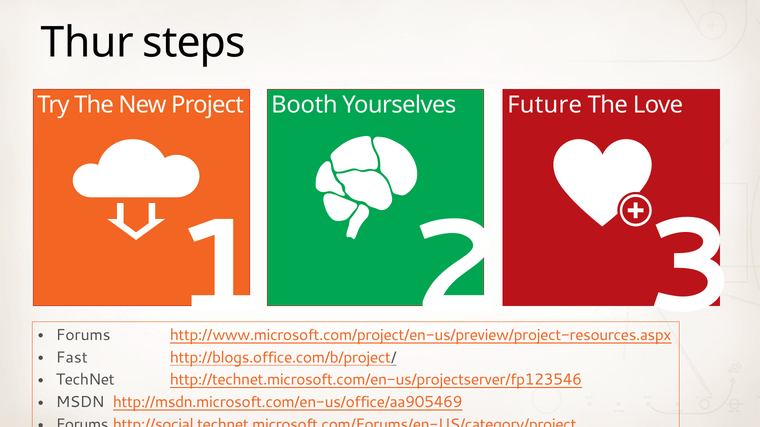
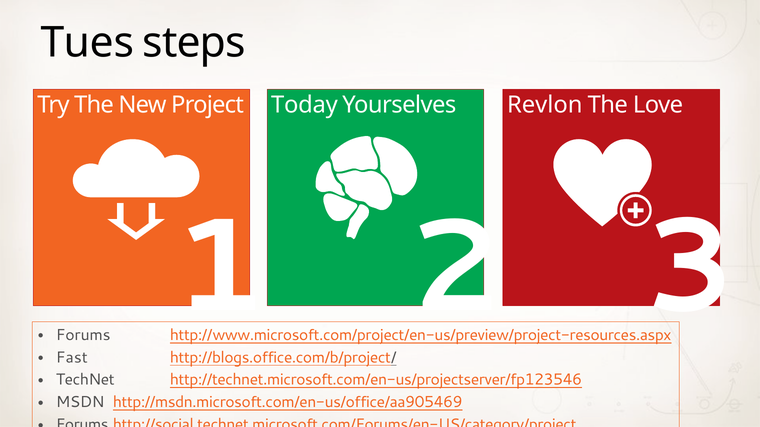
Thur: Thur -> Tues (87, 43)
Booth: Booth -> Today (304, 105)
Future: Future -> Revlon (545, 105)
